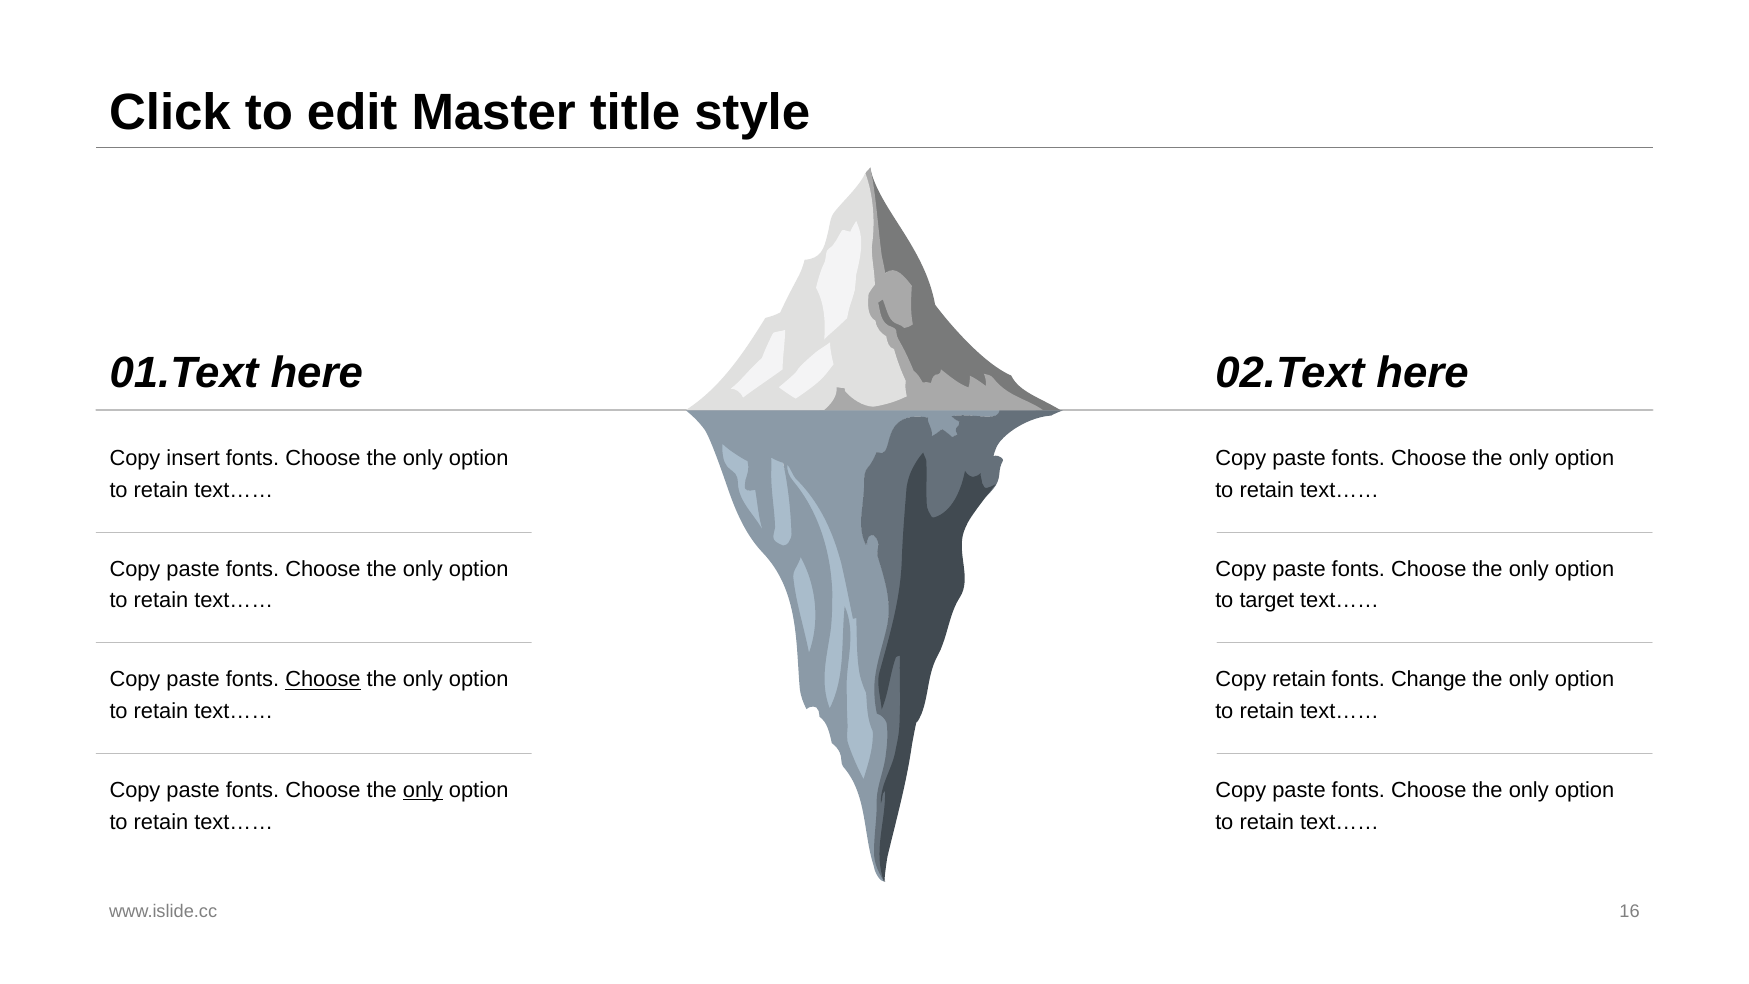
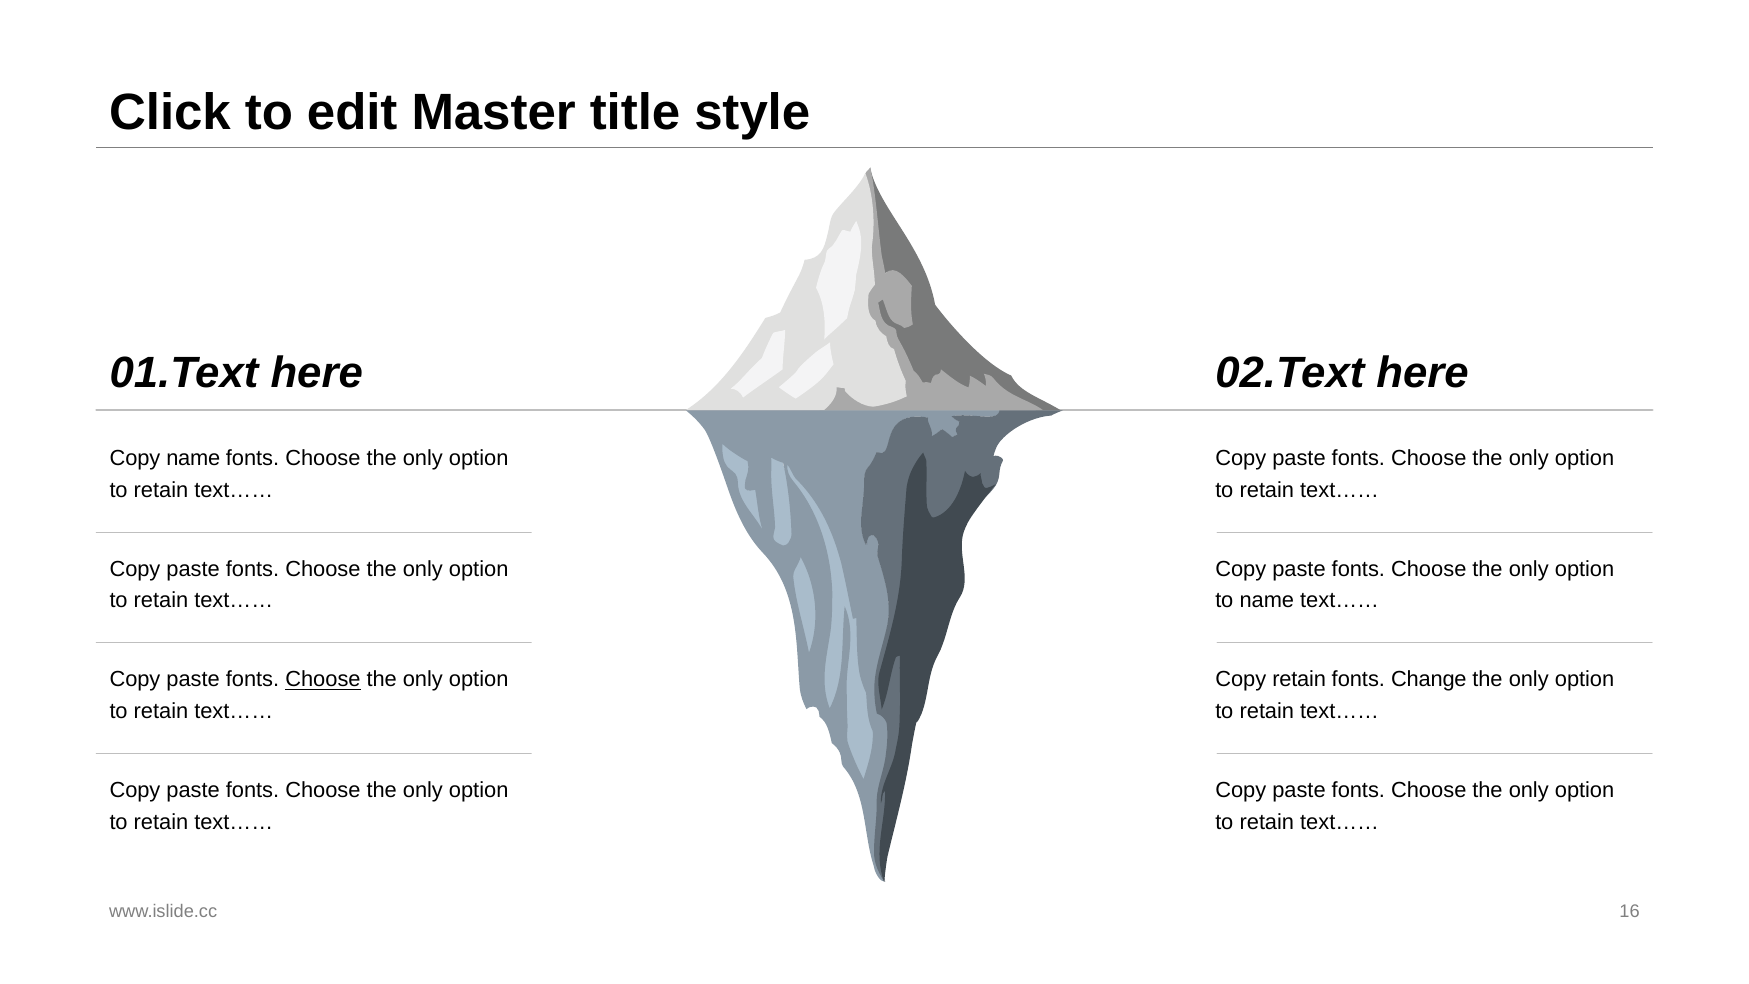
Copy insert: insert -> name (193, 458)
to target: target -> name (1267, 600)
only underline: present -> none (423, 790)
